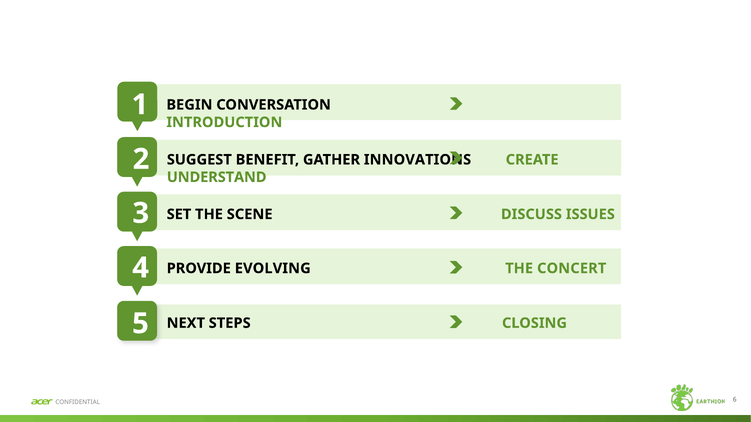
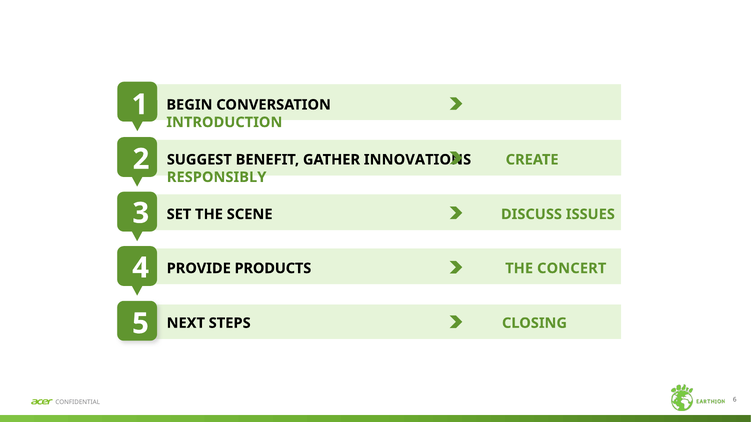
UNDERSTAND: UNDERSTAND -> RESPONSIBLY (217, 177)
EVOLVING: EVOLVING -> PRODUCTS (273, 269)
